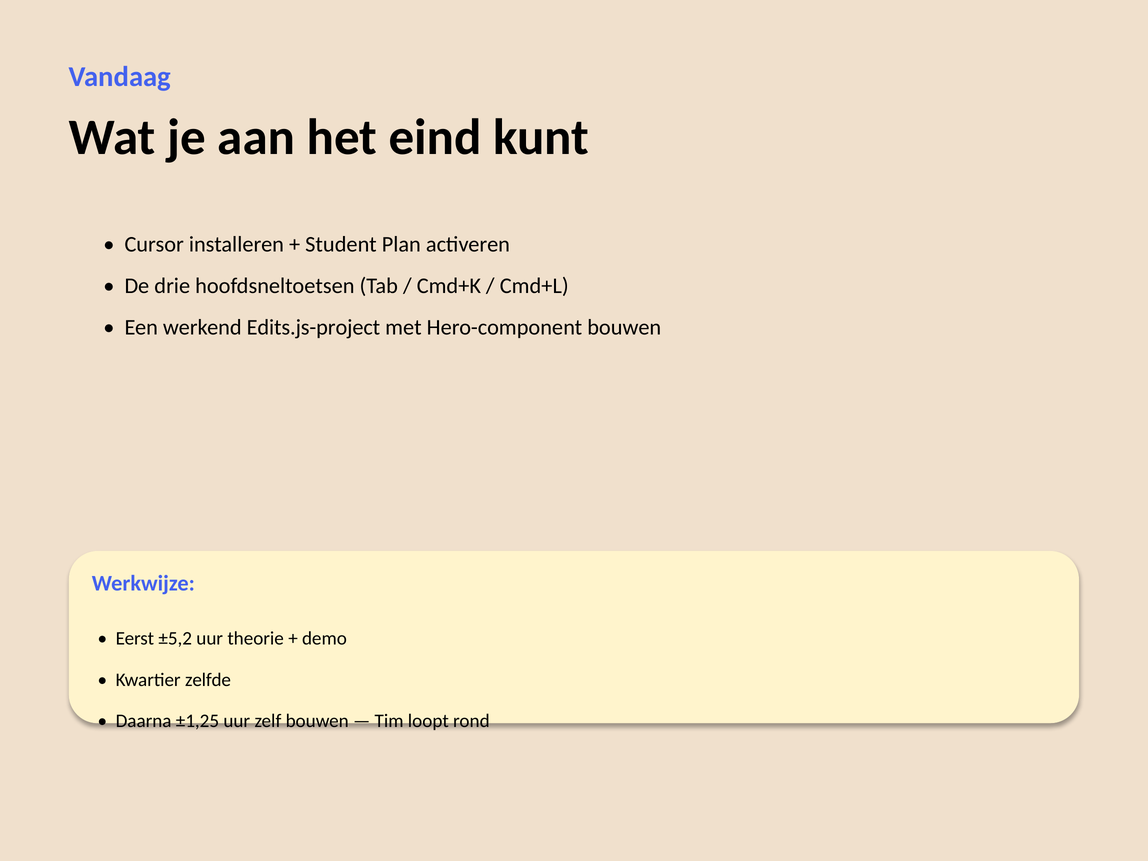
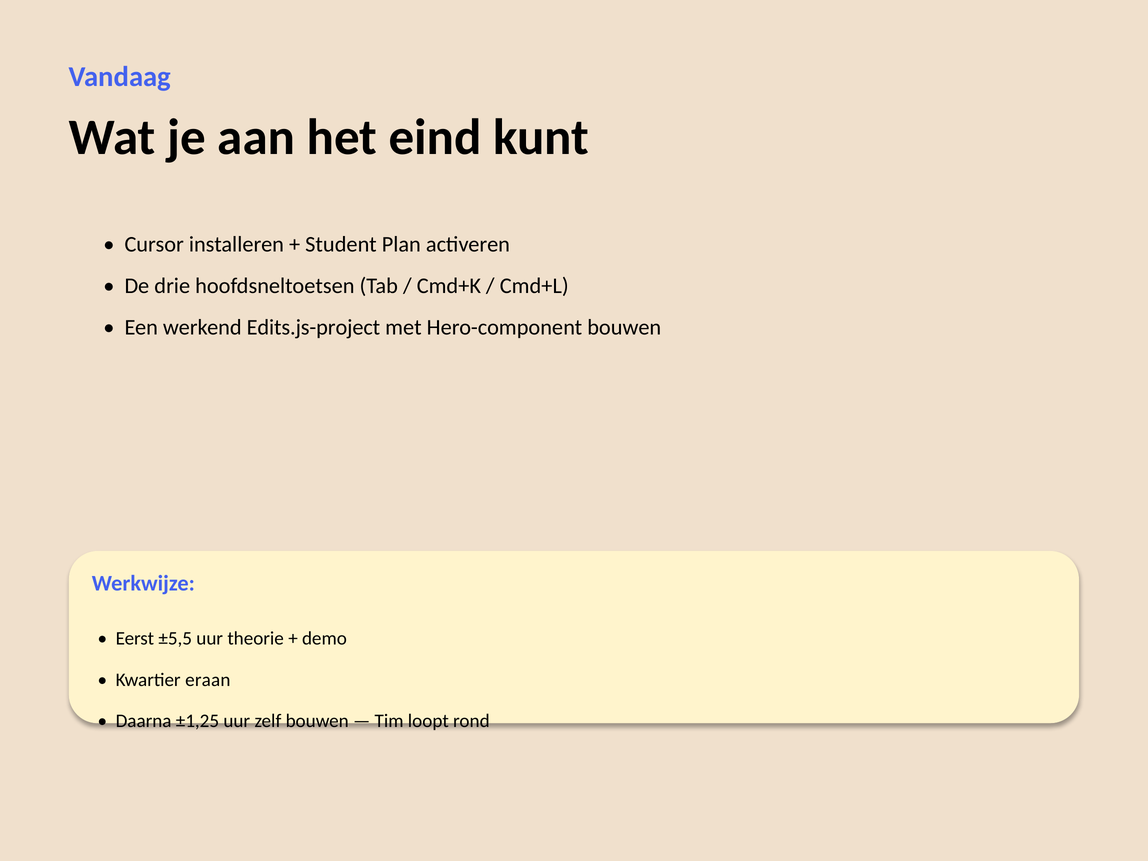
±5,2: ±5,2 -> ±5,5 (175, 638)
zelfde: zelfde -> eraan (208, 680)
